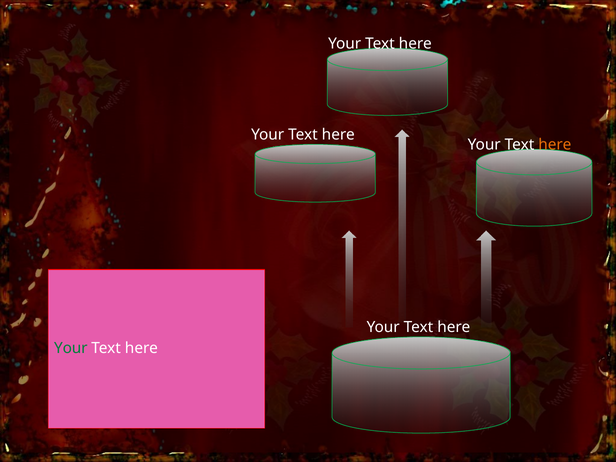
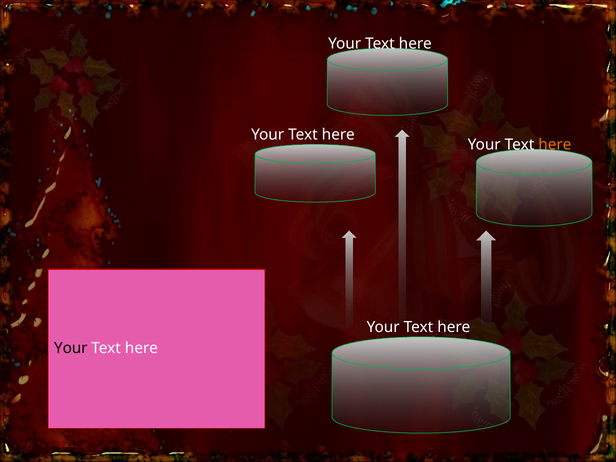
Your colour: green -> black (71, 348)
